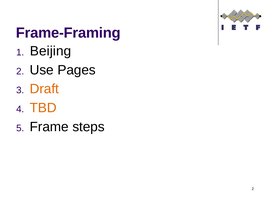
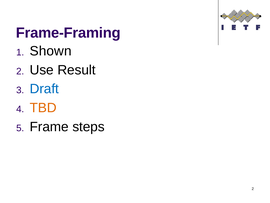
Beijing: Beijing -> Shown (51, 51)
Pages: Pages -> Result (77, 70)
Draft colour: orange -> blue (44, 89)
